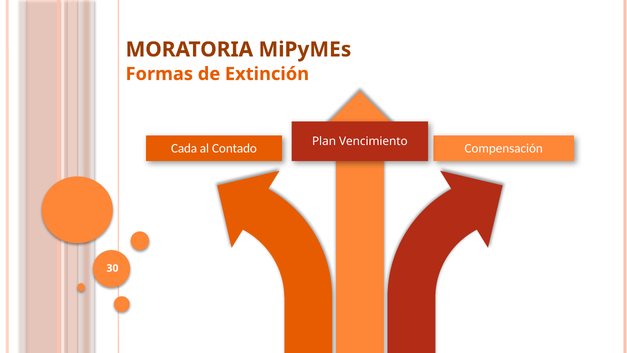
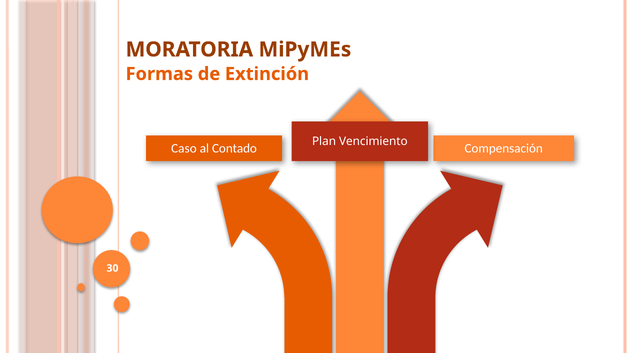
Cada: Cada -> Caso (184, 148)
